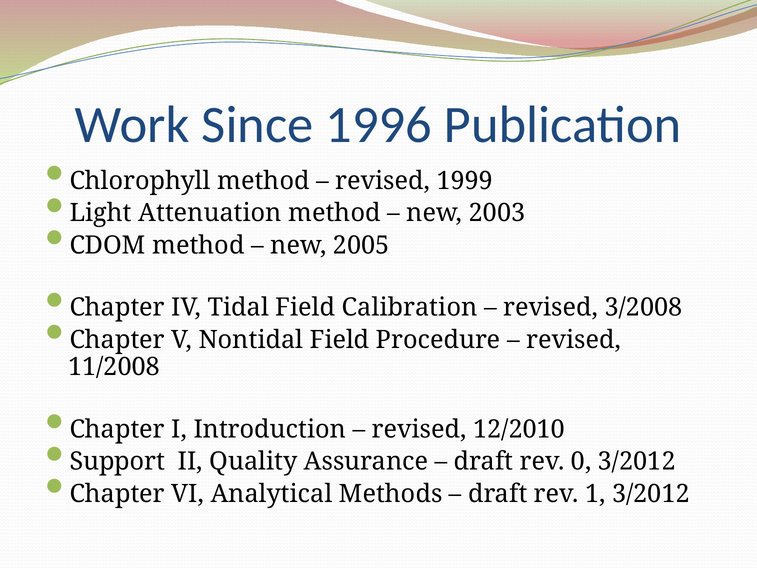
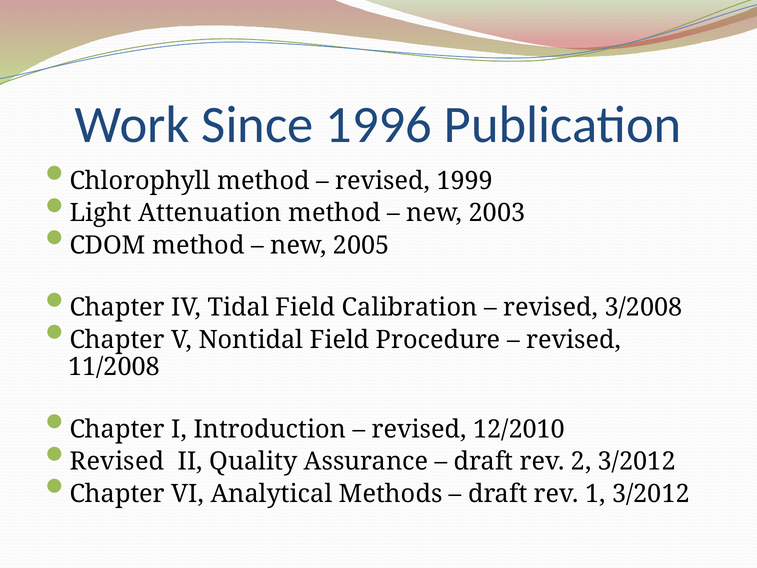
Support: Support -> Revised (117, 461)
0: 0 -> 2 (581, 461)
